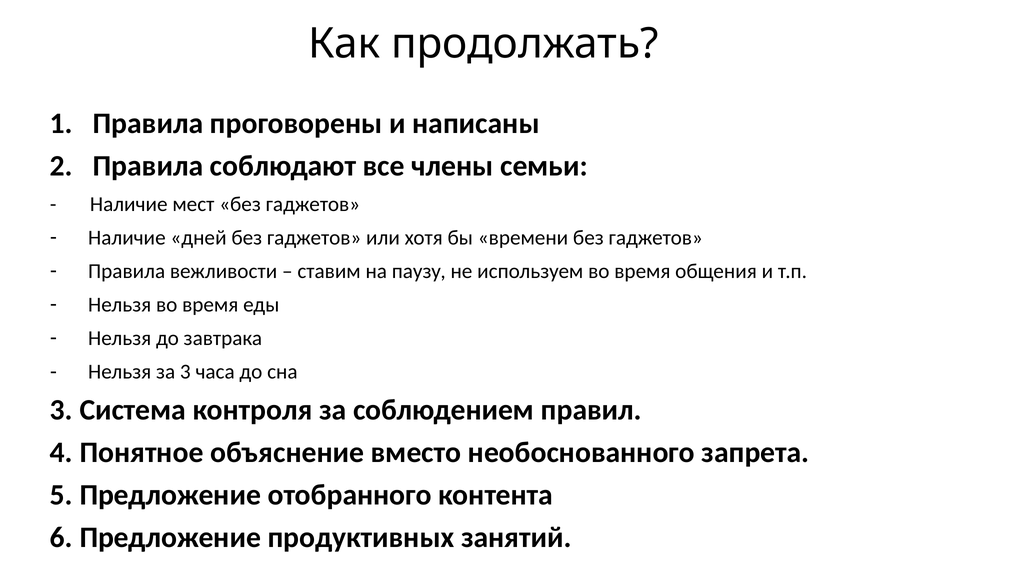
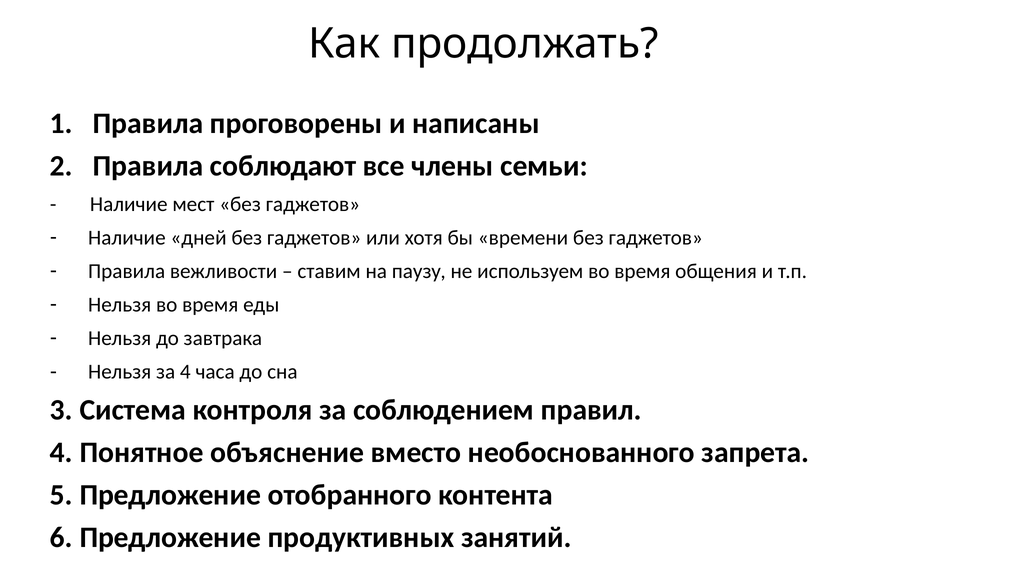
за 3: 3 -> 4 (185, 372)
